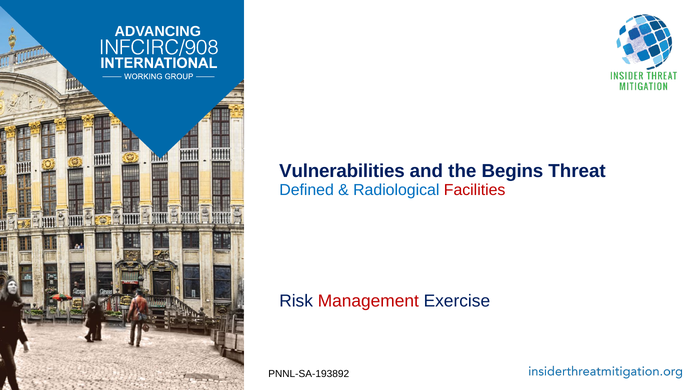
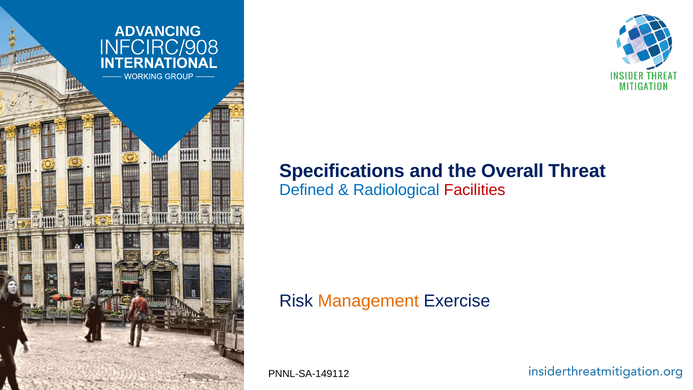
Vulnerabilities: Vulnerabilities -> Specifications (342, 171)
Begins: Begins -> Overall (512, 171)
Management colour: red -> orange (368, 301)
PNNL-SA-193892: PNNL-SA-193892 -> PNNL-SA-149112 (309, 374)
